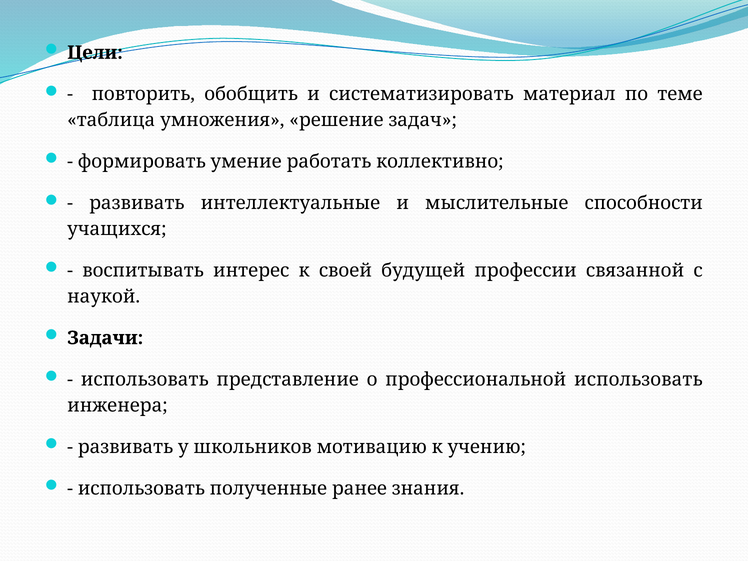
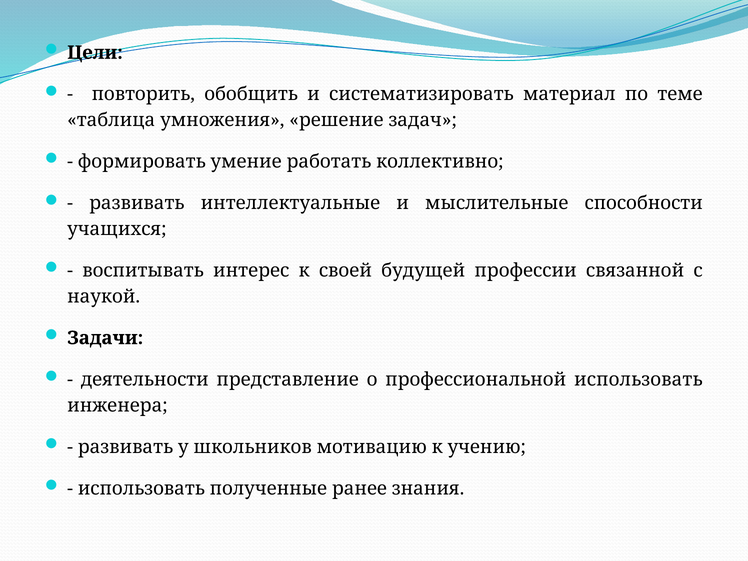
использовать: использовать -> деятельности (145, 380)
